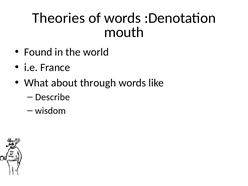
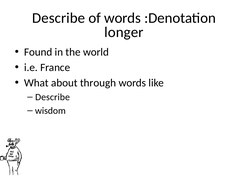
Theories: Theories -> Describe (59, 18)
mouth: mouth -> longer (124, 32)
